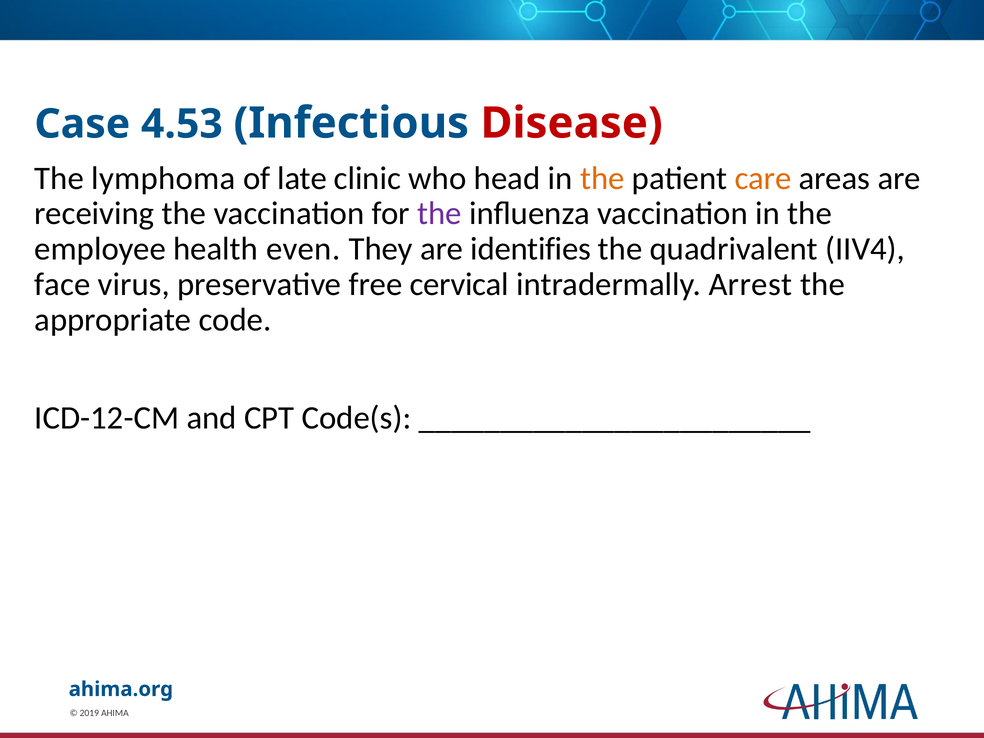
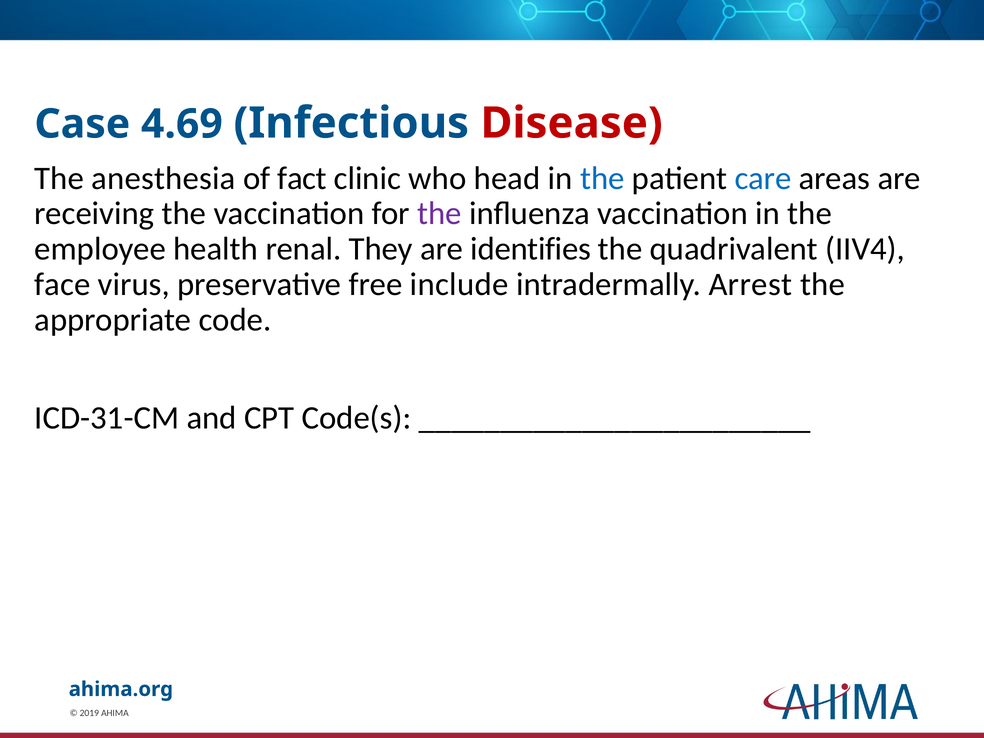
4.53: 4.53 -> 4.69 (182, 124)
lymphoma: lymphoma -> anesthesia (163, 178)
late: late -> fact (302, 178)
the colour: orange -> blue (602, 178)
care colour: orange -> blue (763, 178)
even: even -> renal (303, 249)
cervical: cervical -> include (459, 284)
ICD-12-CM: ICD-12-CM -> ICD-31-CM (107, 418)
